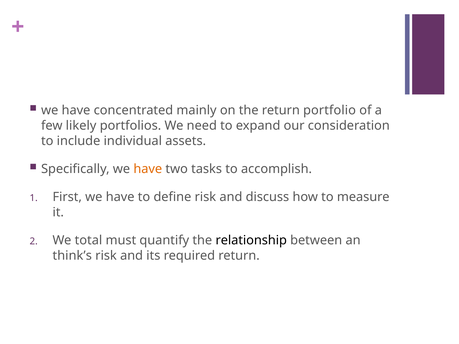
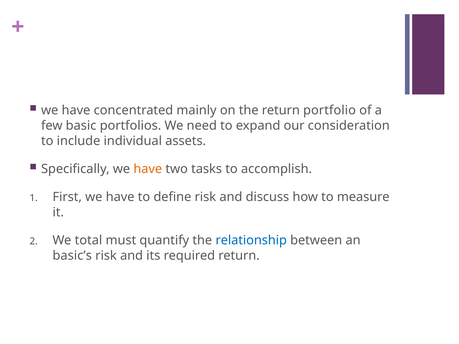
likely: likely -> basic (81, 126)
relationship colour: black -> blue (251, 240)
think’s: think’s -> basic’s (72, 256)
